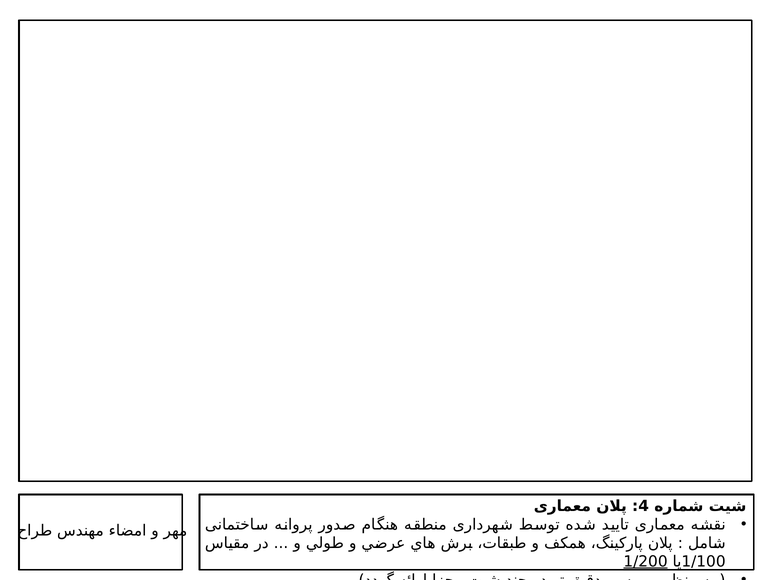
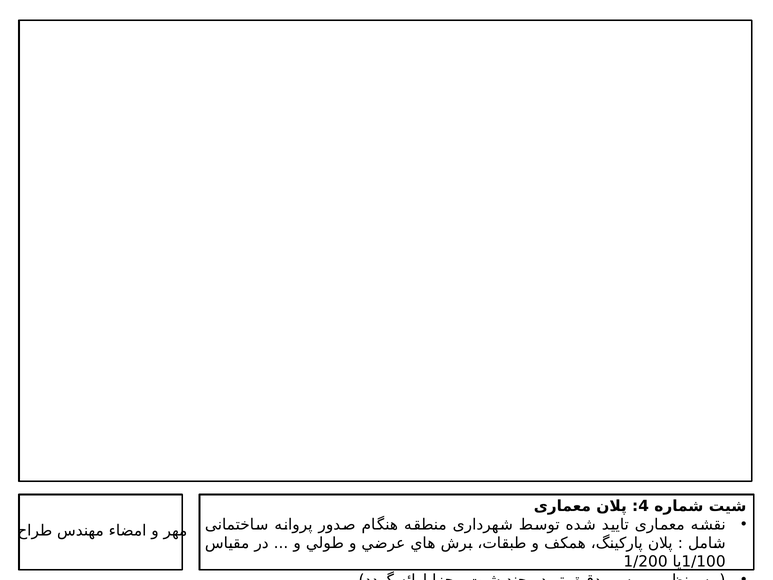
1/200 underline: present -> none (646, 561)
